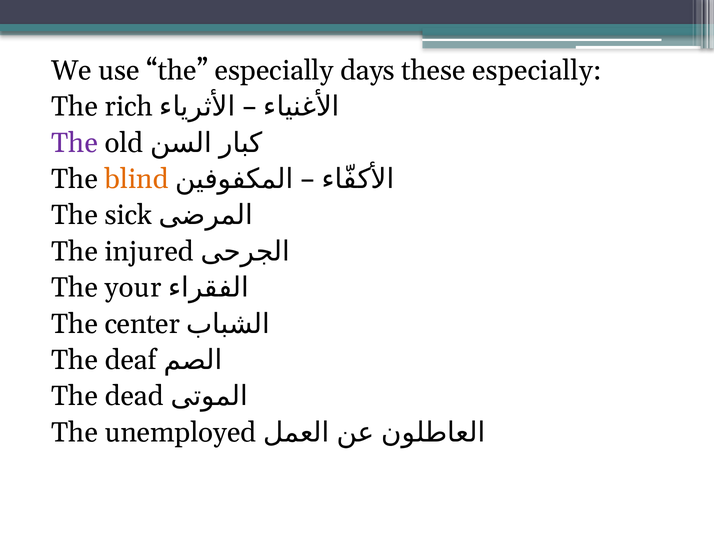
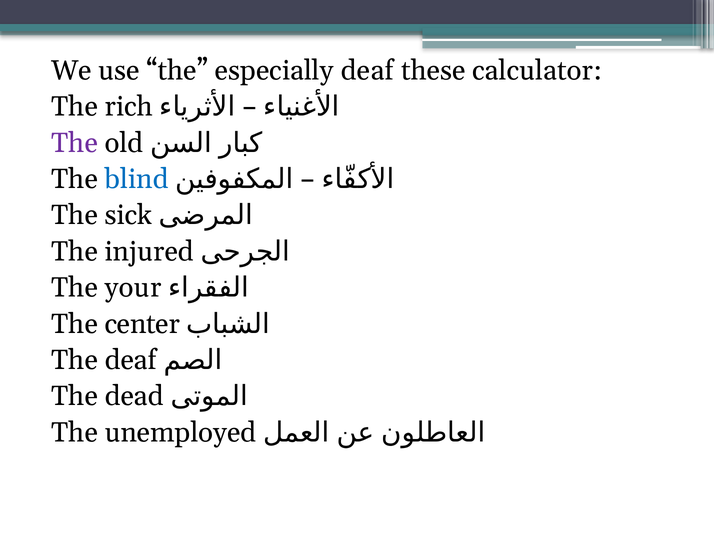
especially days: days -> deaf (367, 71)
these especially: especially -> calculator (537, 71)
blind colour: orange -> blue (137, 179)
